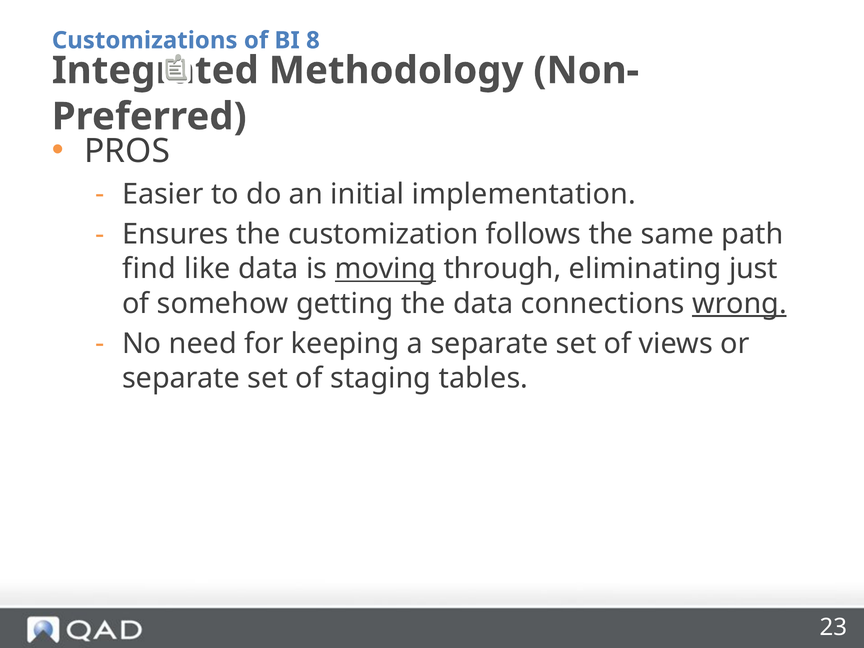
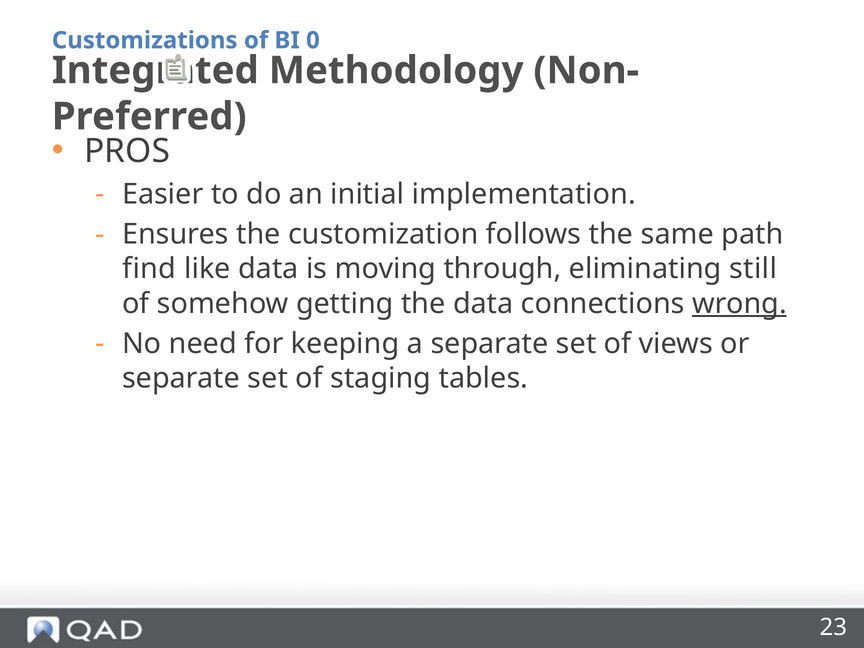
8: 8 -> 0 (313, 40)
moving underline: present -> none (385, 269)
just: just -> still (753, 269)
